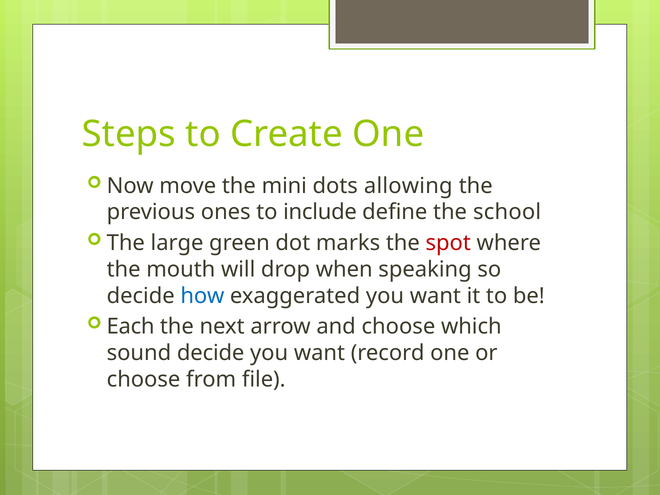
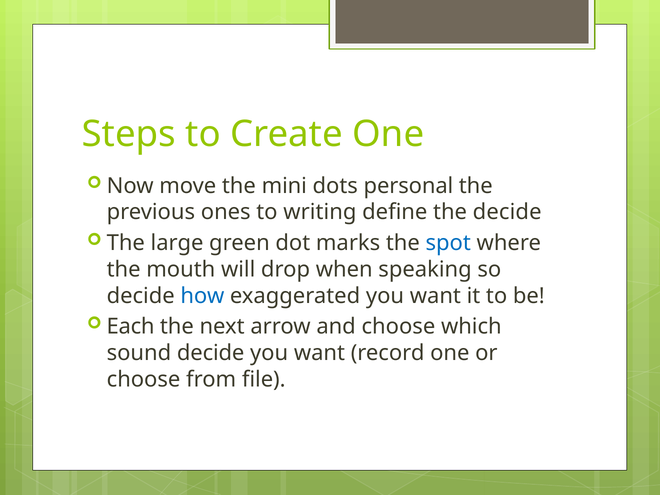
allowing: allowing -> personal (408, 186)
include: include -> writing (320, 212)
the school: school -> decide (507, 212)
spot colour: red -> blue (448, 243)
